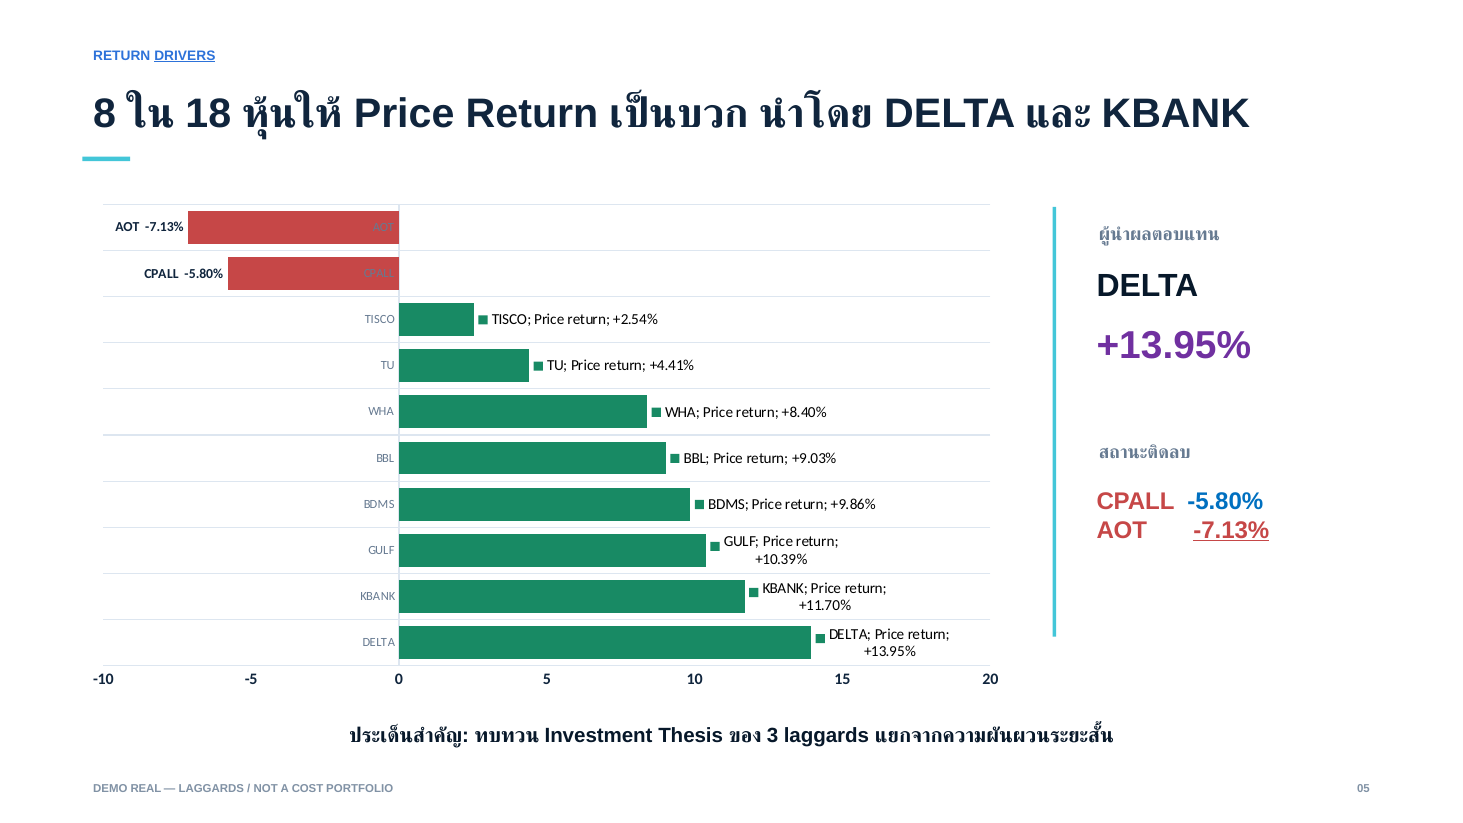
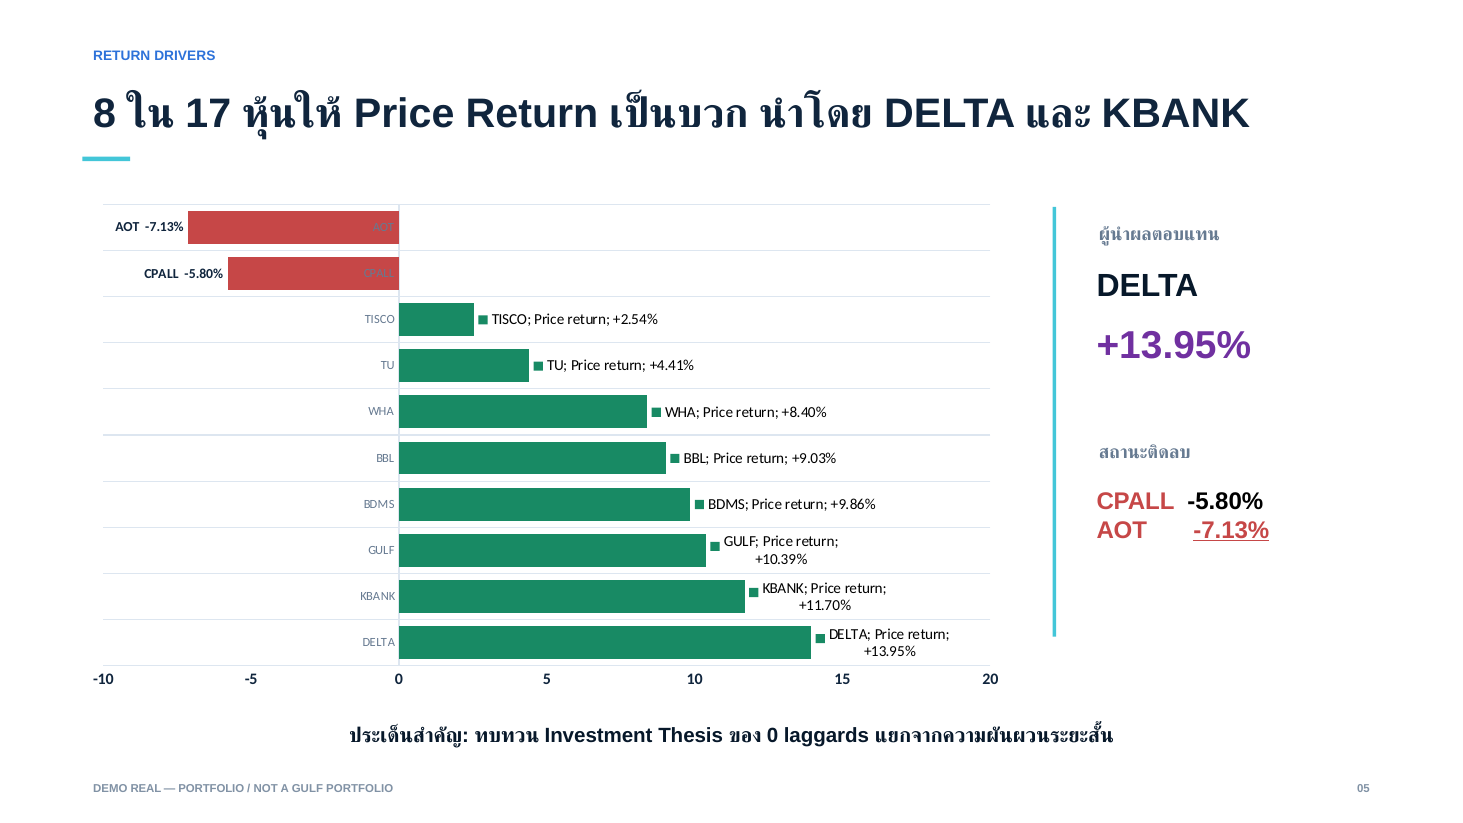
DRIVERS underline: present -> none (185, 56)
18: 18 -> 17 (208, 114)
-5.80% colour: blue -> black (1225, 502)
3: 3 -> 0 (773, 736)
LAGGARDS: LAGGARDS -> PORTFOLIO (211, 788)
A COST: COST -> GULF (307, 788)
